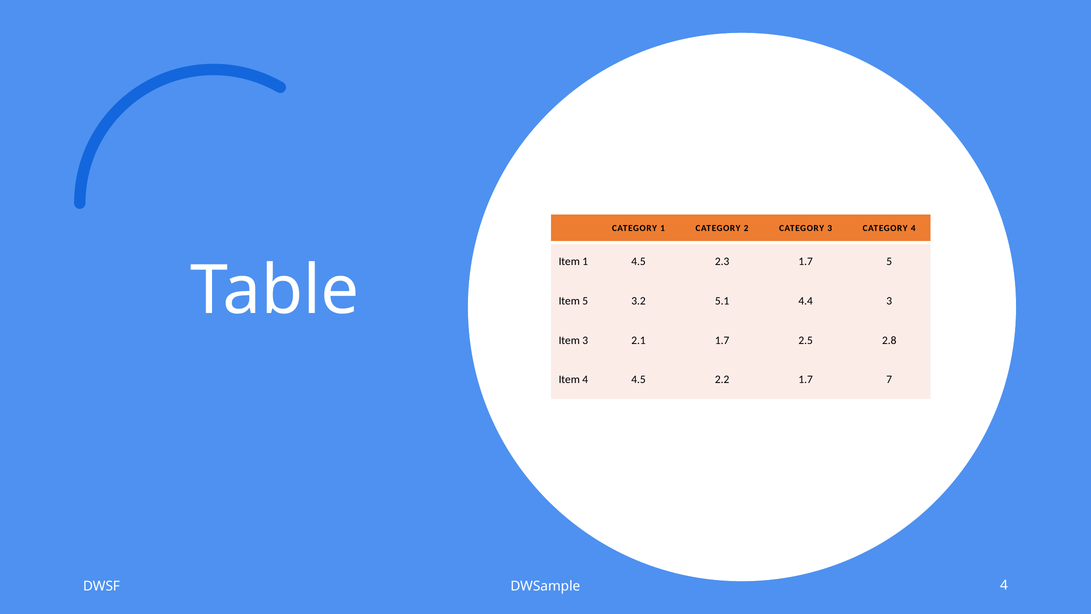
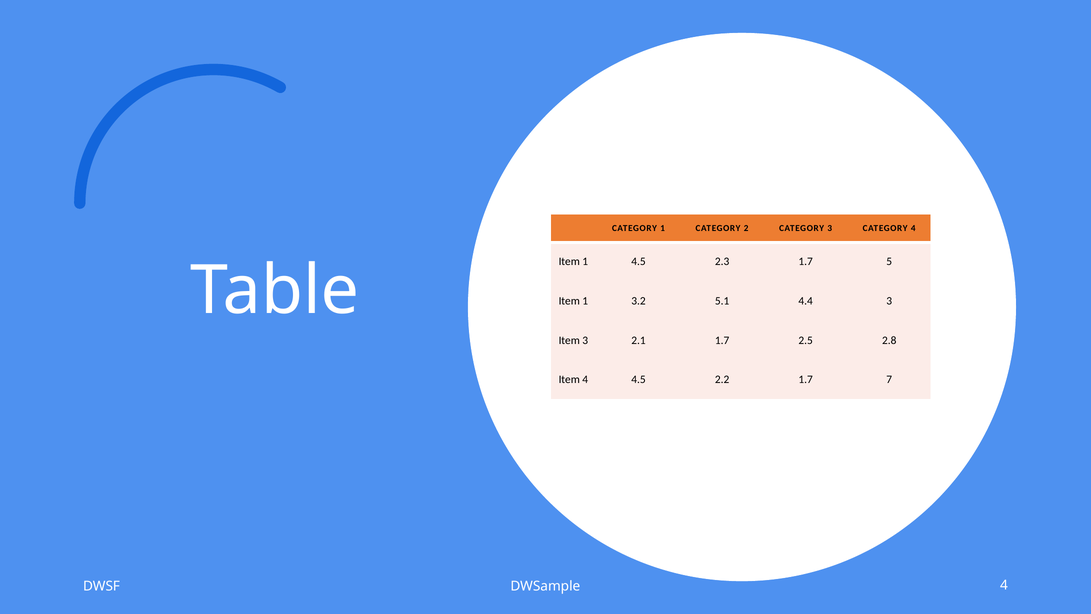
5: 5 -> 1 (585, 301)
